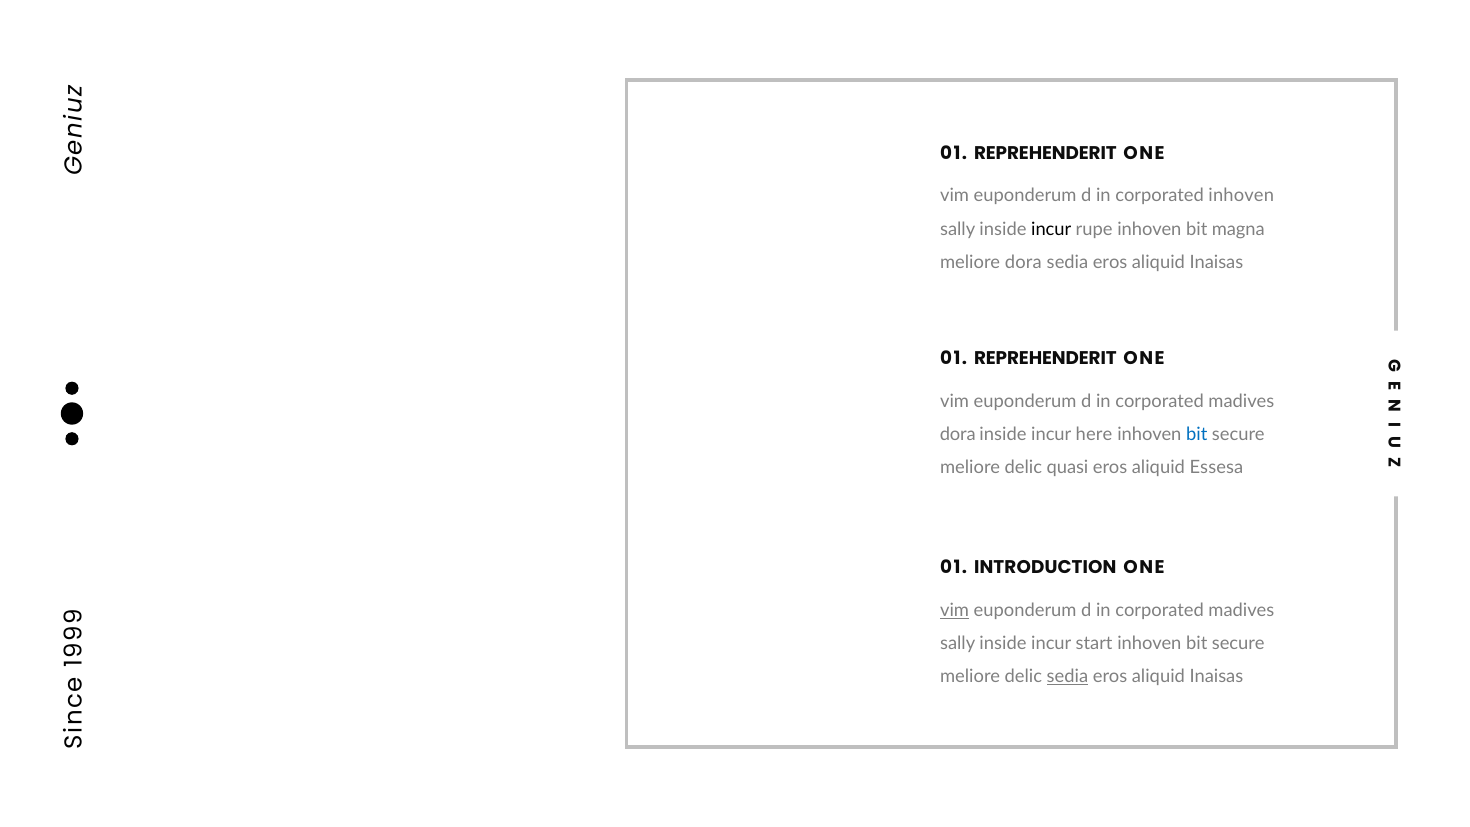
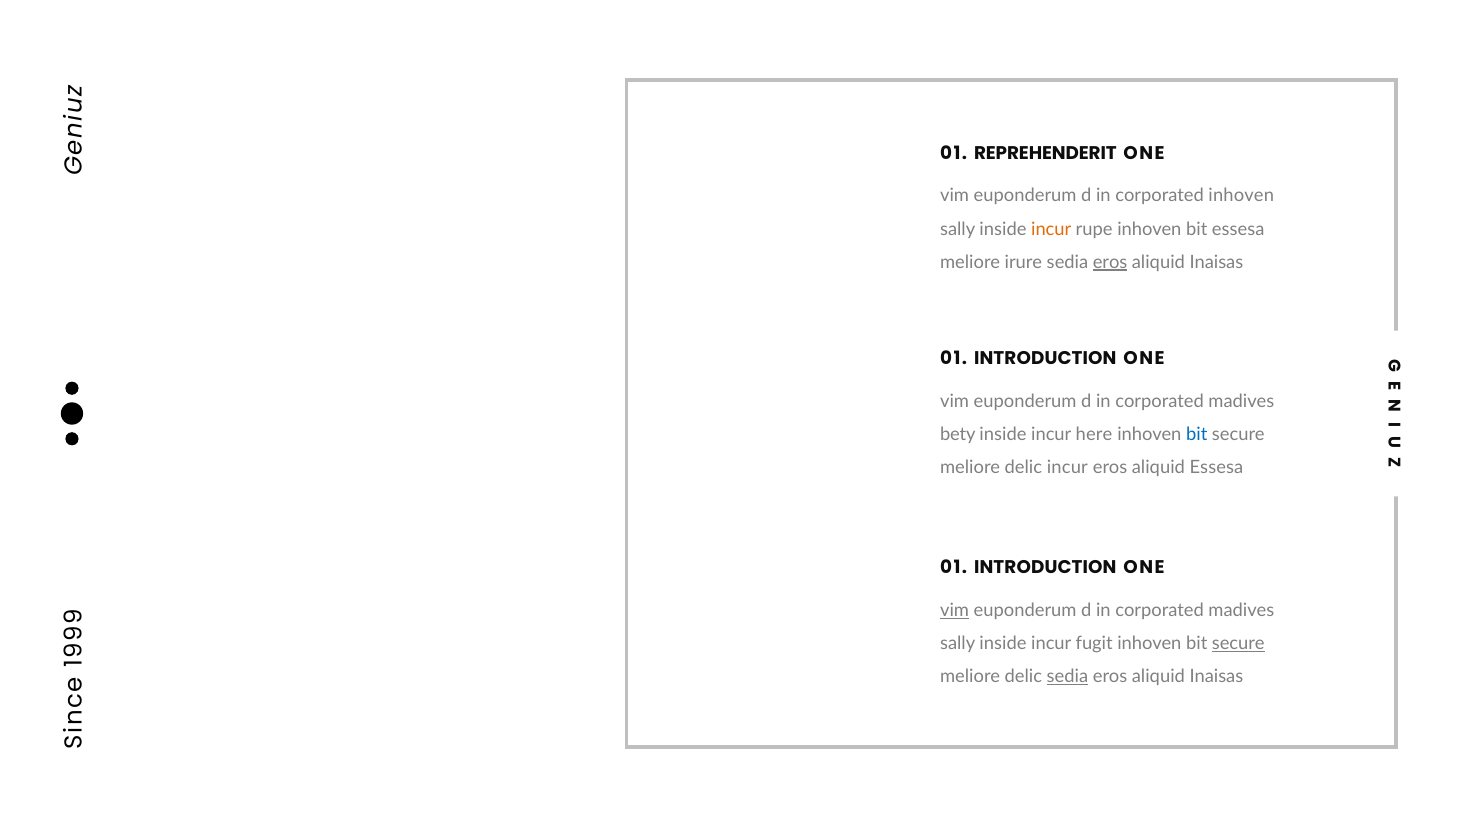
incur colour: black -> orange (1051, 229)
bit magna: magna -> essesa (1238, 229)
meliore dora: dora -> irure (1023, 262)
eros underline: none -> present (1110, 262)
REPREHENDERIT: REPREHENDERIT -> INTRODUCTION (1045, 358)
dora: dora -> bety (958, 434)
delic quasi: quasi -> incur (1067, 467)
start: start -> fugit (1094, 643)
secure underline: none -> present (1238, 643)
